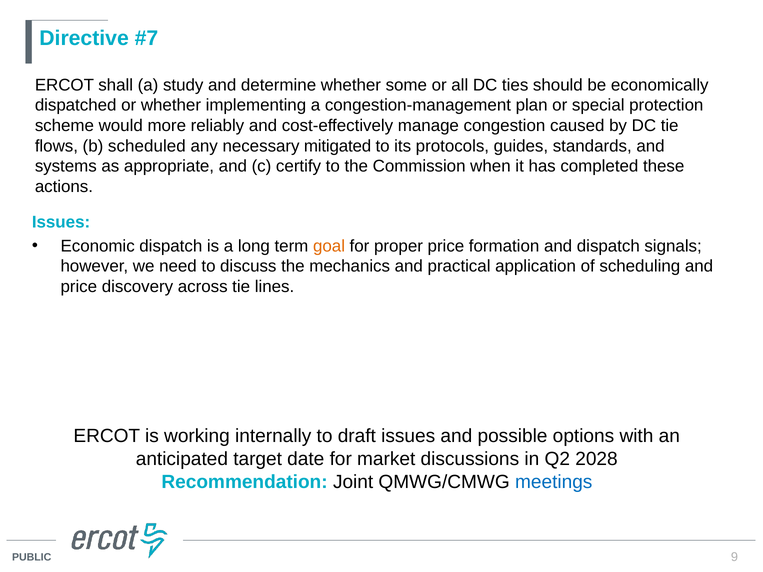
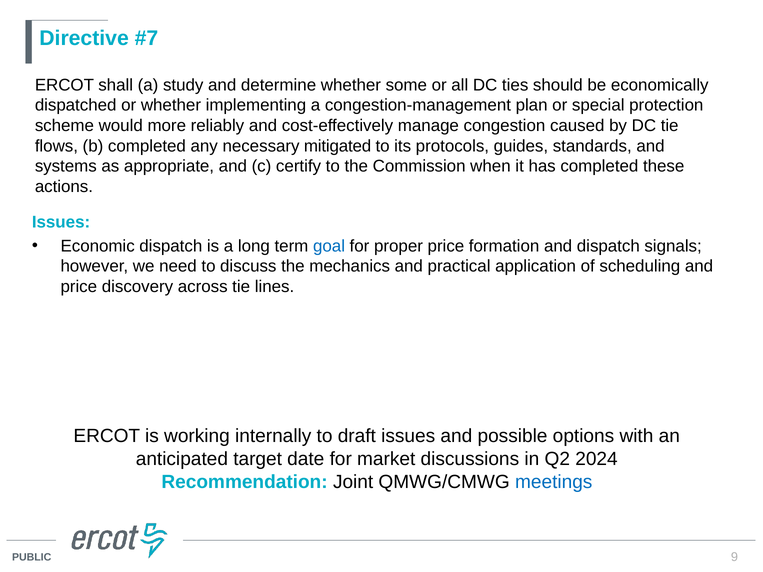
b scheduled: scheduled -> completed (147, 146)
goal colour: orange -> blue (329, 246)
2028: 2028 -> 2024 (596, 459)
